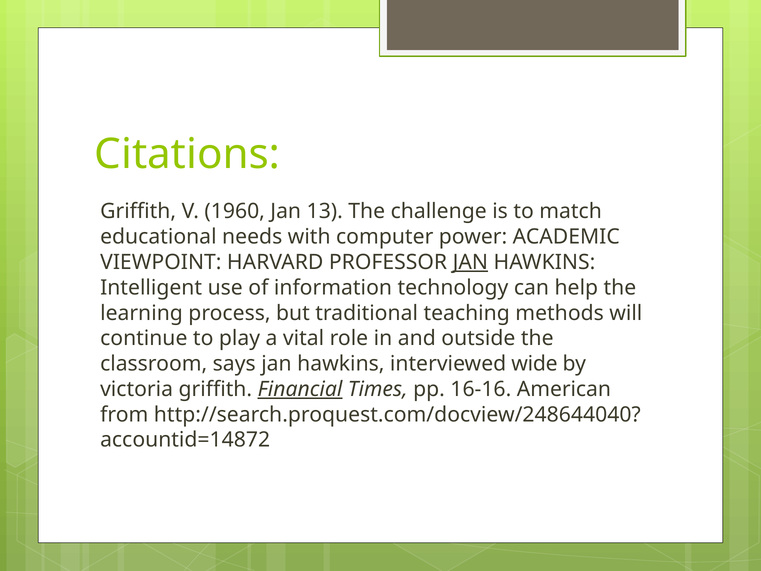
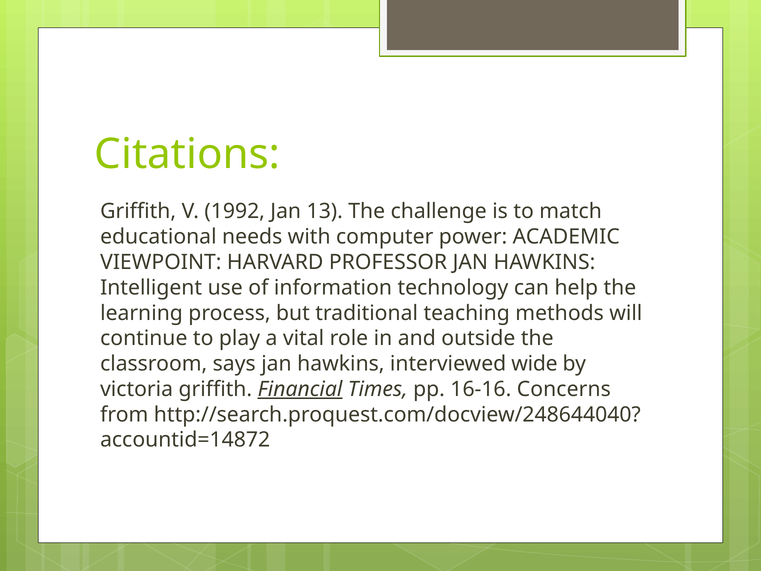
1960: 1960 -> 1992 (235, 211)
JAN underline: present -> none (470, 262)
American: American -> Concerns (564, 389)
